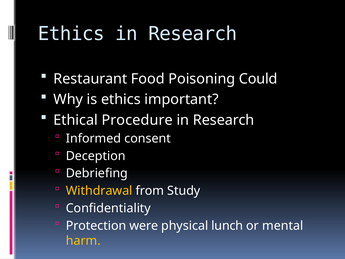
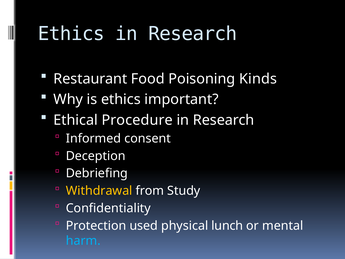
Could: Could -> Kinds (258, 79)
were: were -> used (144, 225)
harm colour: yellow -> light blue (83, 240)
